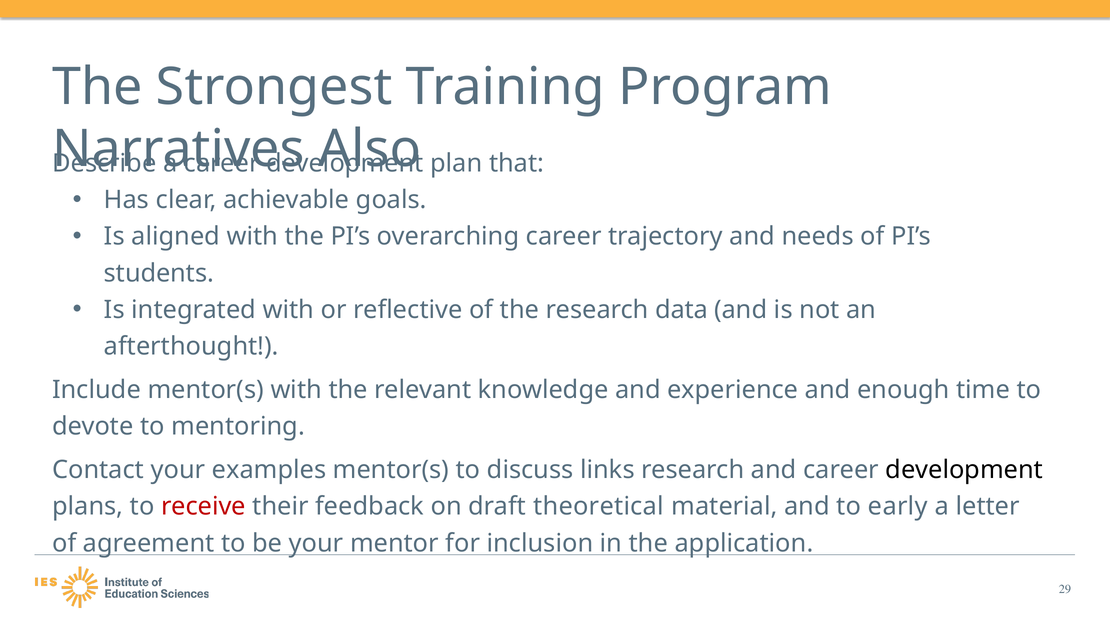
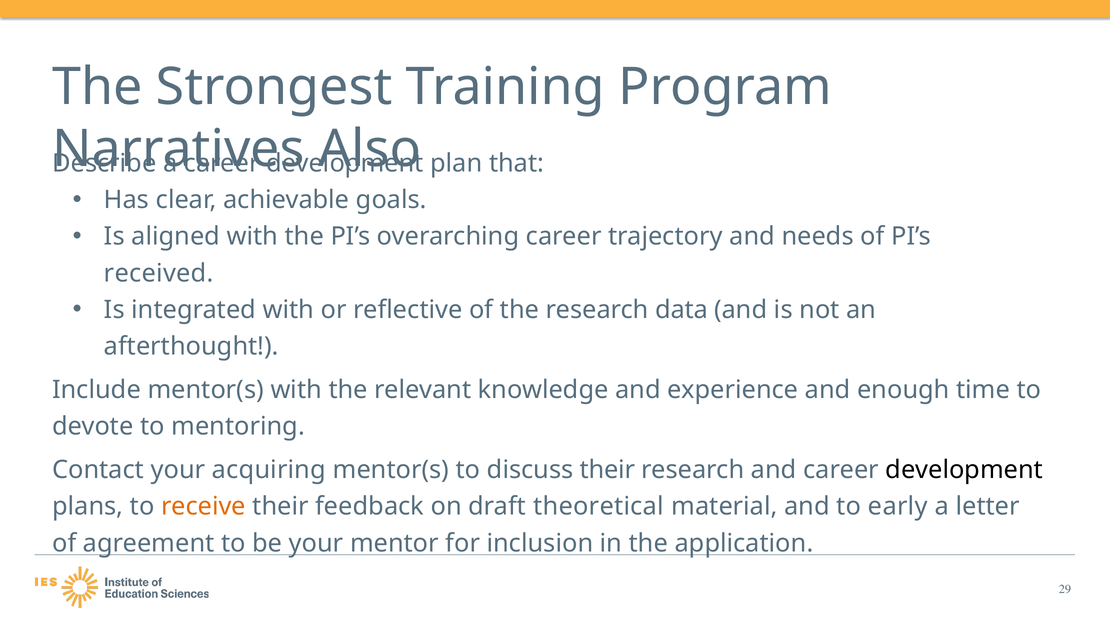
students: students -> received (159, 273)
examples: examples -> acquiring (269, 470)
discuss links: links -> their (608, 470)
receive colour: red -> orange (203, 507)
